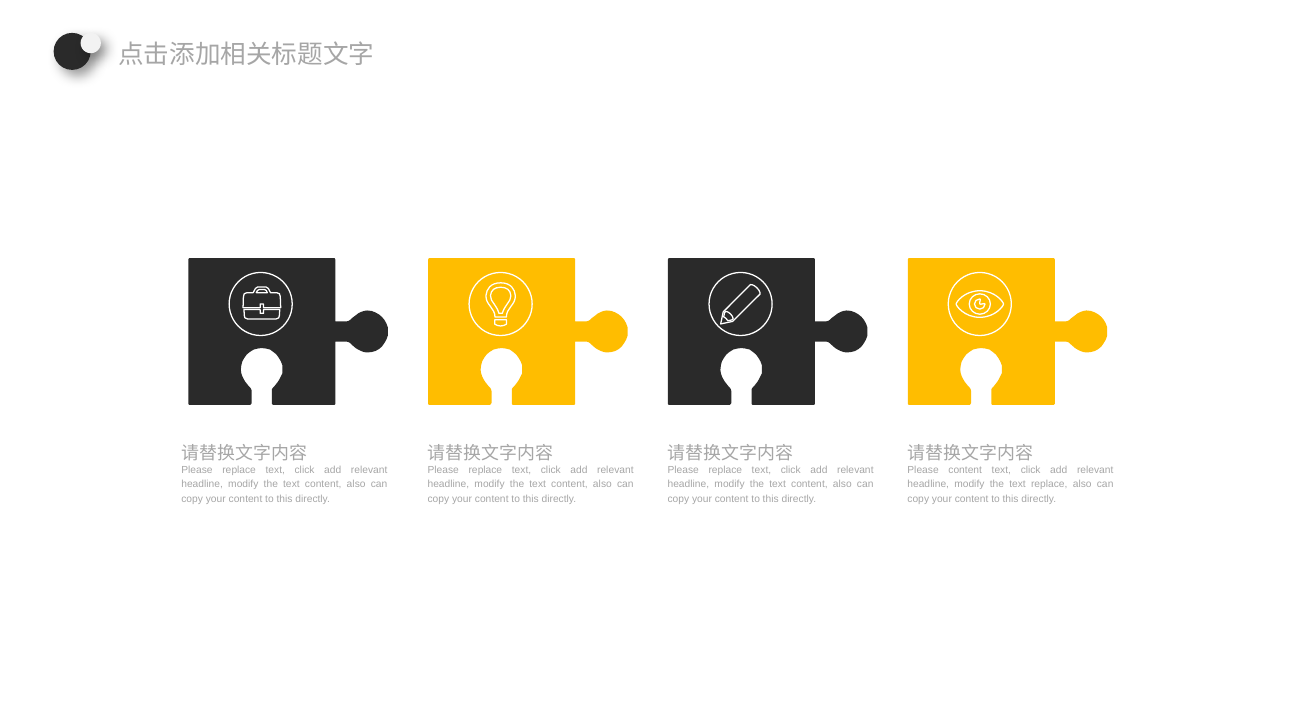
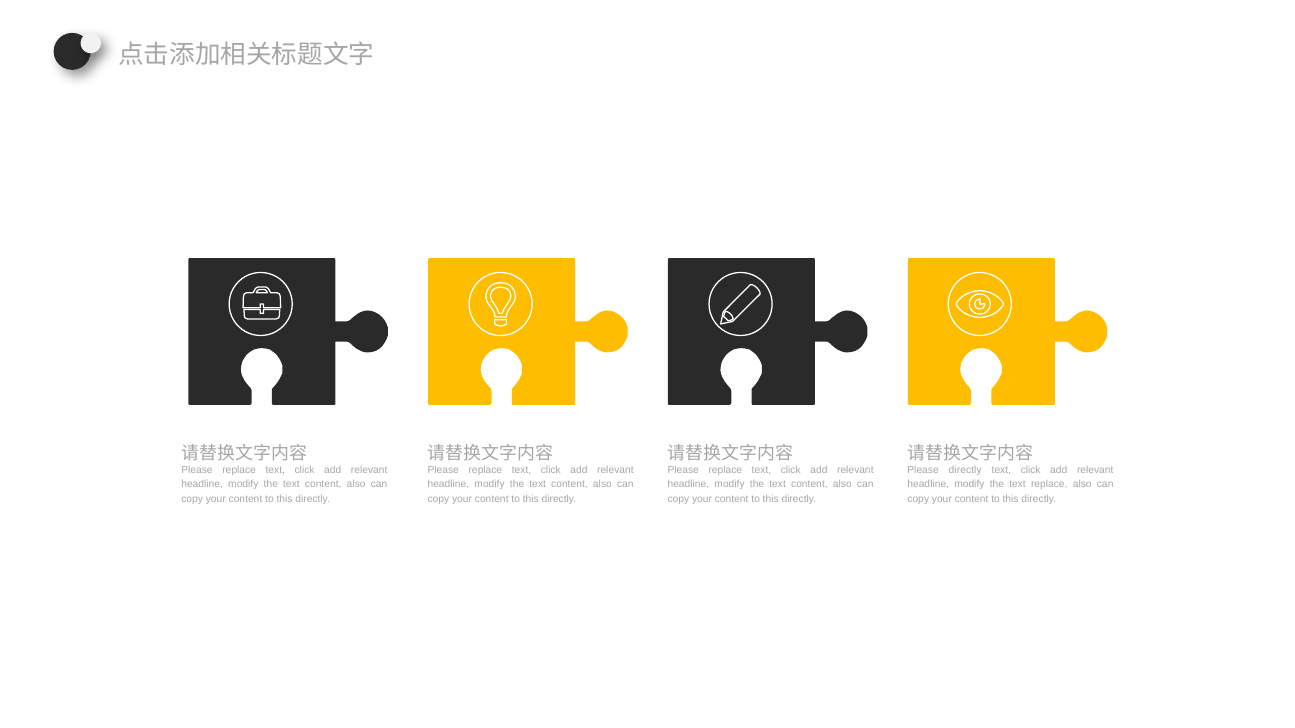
Please content: content -> directly (965, 470)
